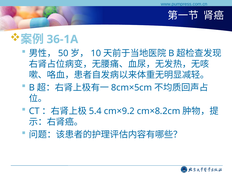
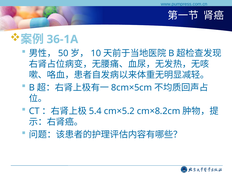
cm×9.2: cm×9.2 -> cm×5.2 (119, 111)
